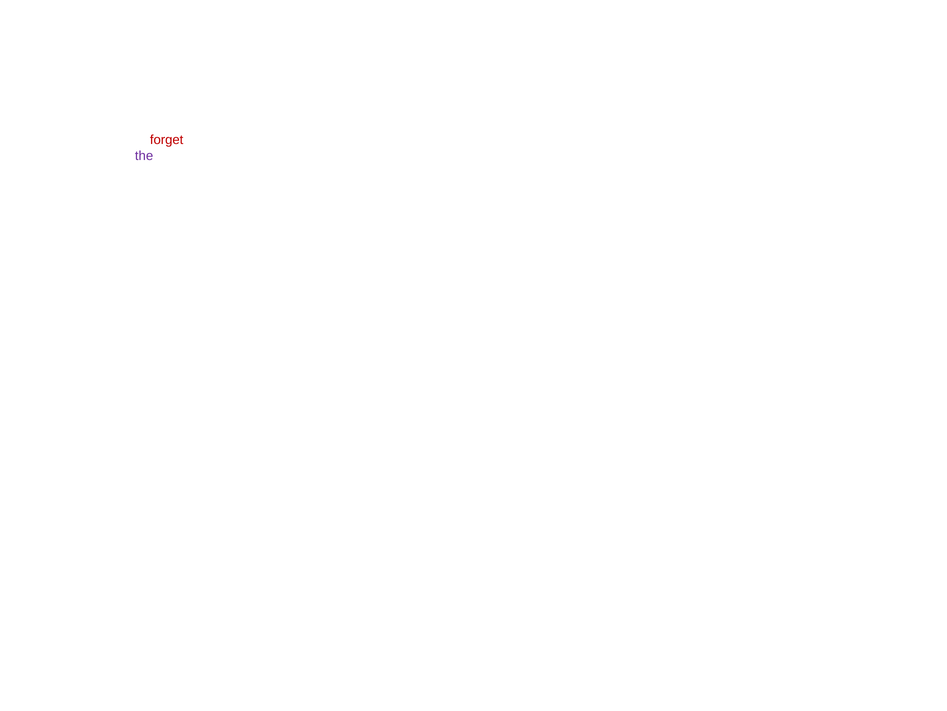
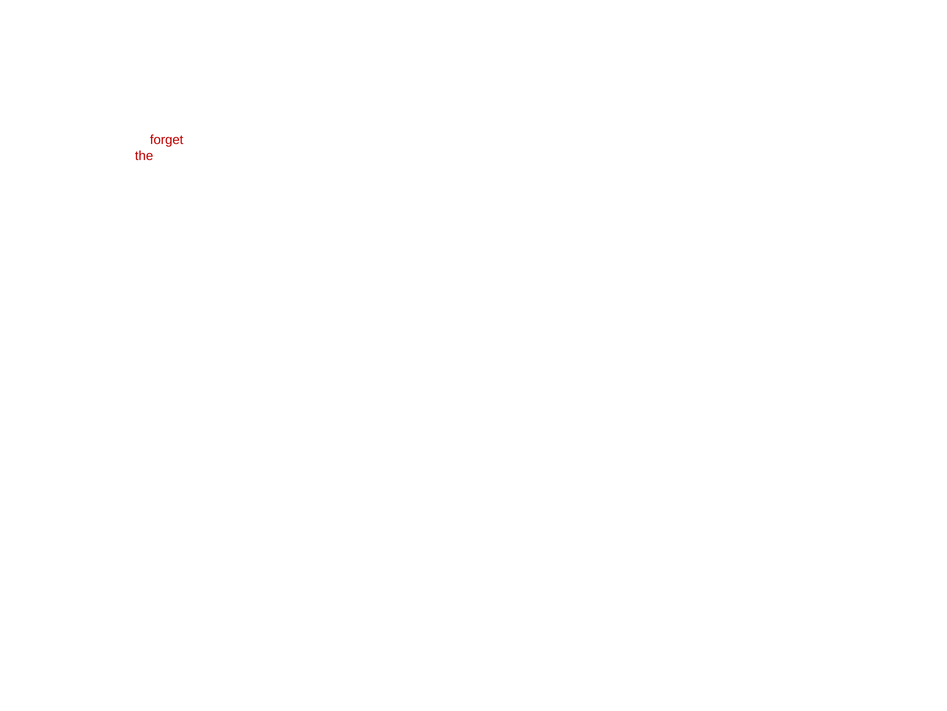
the colour: purple -> red (144, 156)
